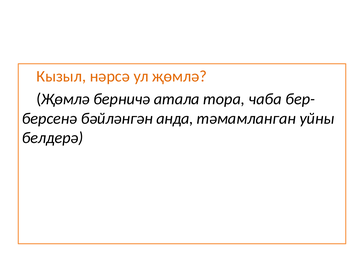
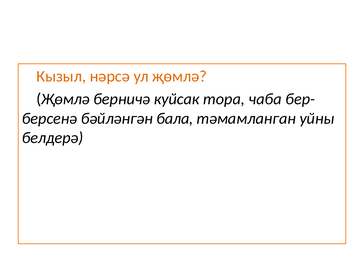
атала: атала -> куйсак (177, 99)
анда: анда -> бала (175, 118)
